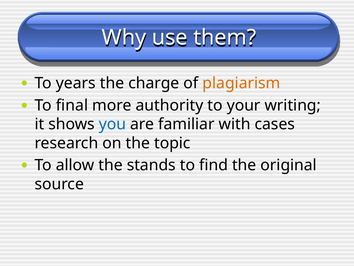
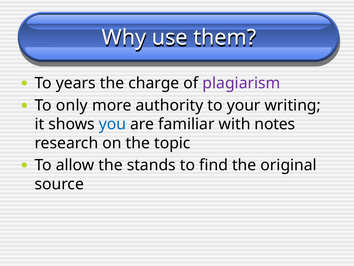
plagiarism colour: orange -> purple (241, 83)
final: final -> only (72, 105)
cases: cases -> notes (275, 124)
